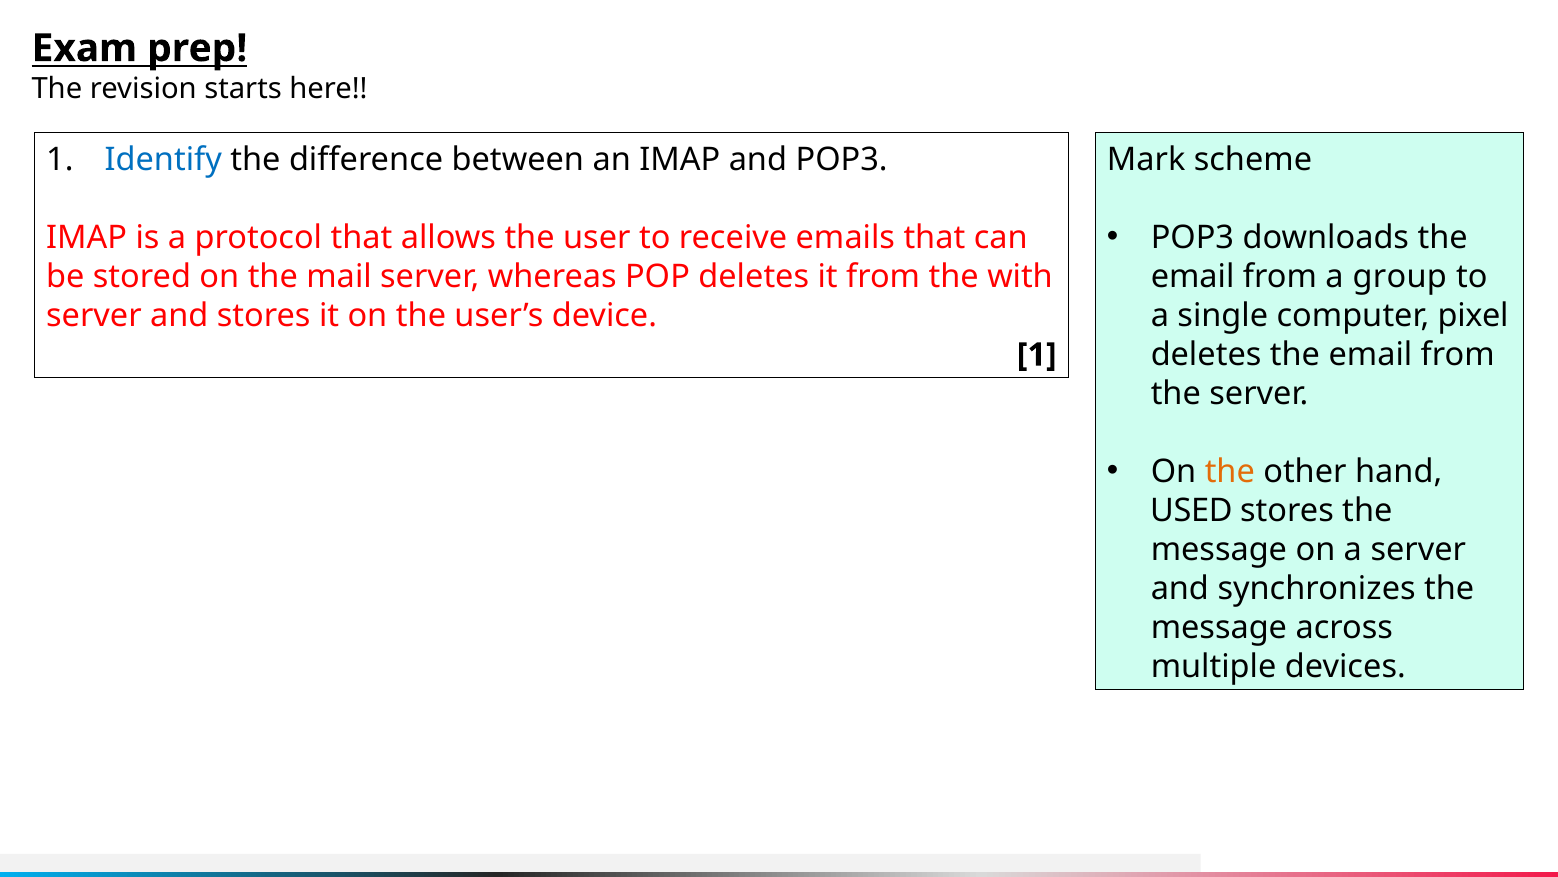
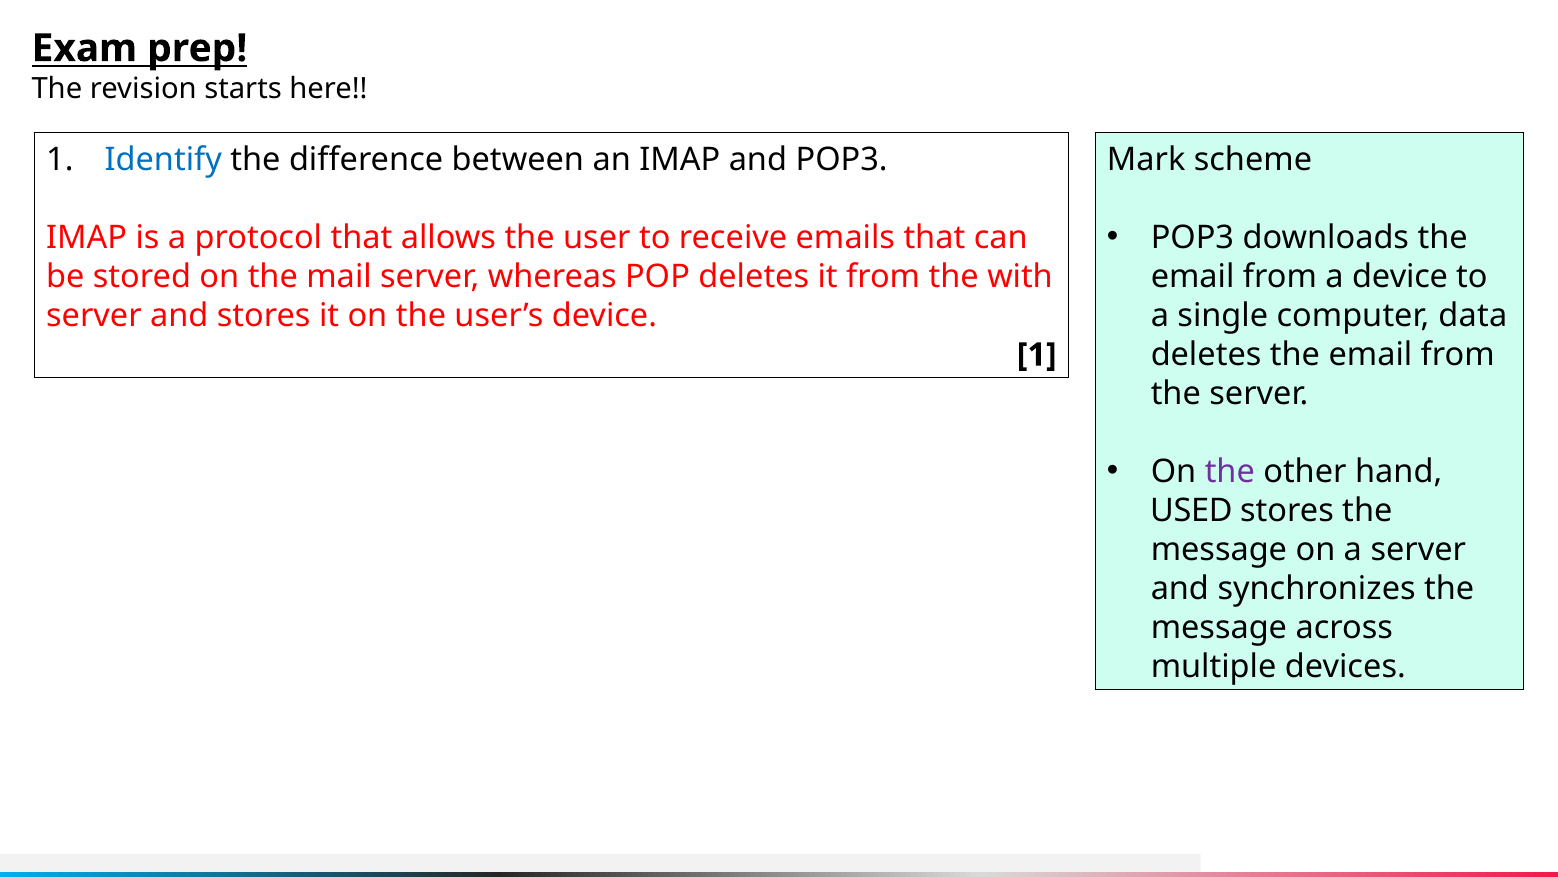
a group: group -> device (1400, 277)
pixel: pixel -> data (1473, 316)
the colour: orange -> purple (1230, 472)
